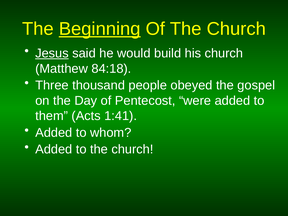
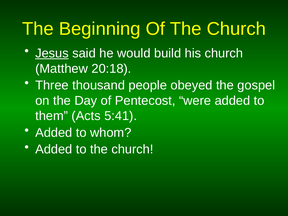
Beginning underline: present -> none (100, 29)
84:18: 84:18 -> 20:18 (111, 69)
1:41: 1:41 -> 5:41 (121, 116)
